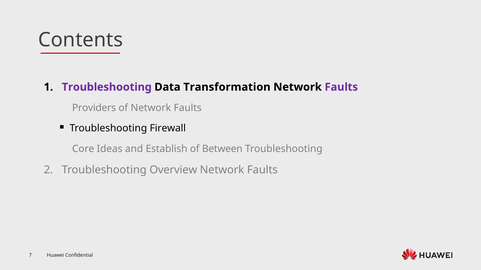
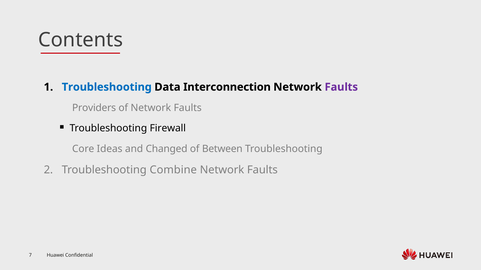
Troubleshooting colour: purple -> blue (107, 87)
Transformation: Transformation -> Interconnection (227, 87)
Establish: Establish -> Changed (167, 149)
Overview: Overview -> Combine (173, 170)
